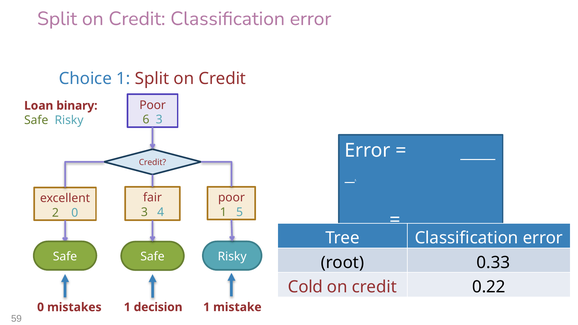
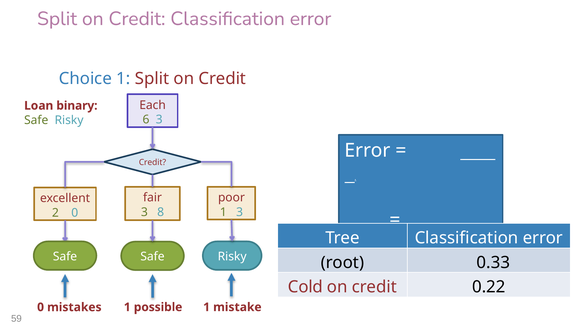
Poor: Poor -> Each (153, 105)
4: 4 -> 8 (161, 212)
1 5: 5 -> 3 (240, 212)
decision: decision -> possible (158, 307)
